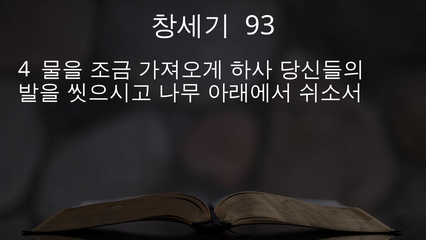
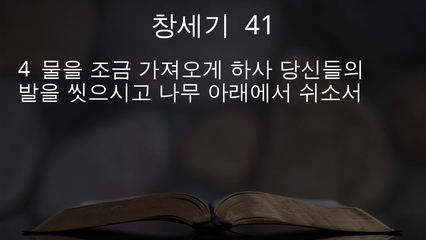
93: 93 -> 41 (260, 26)
